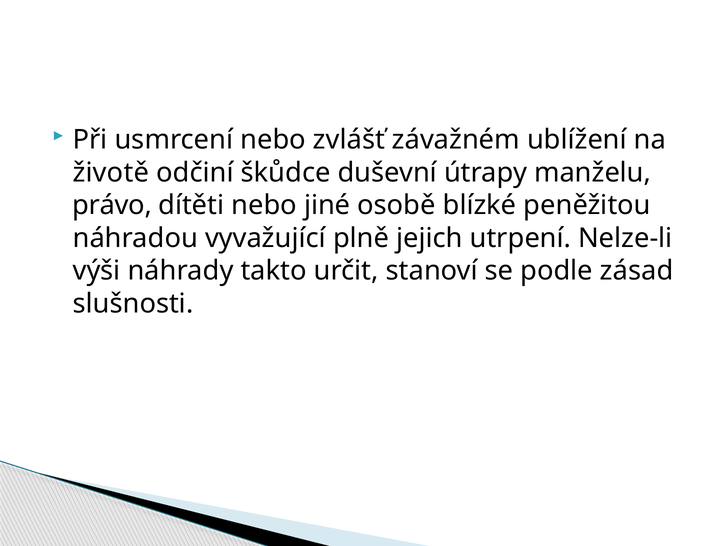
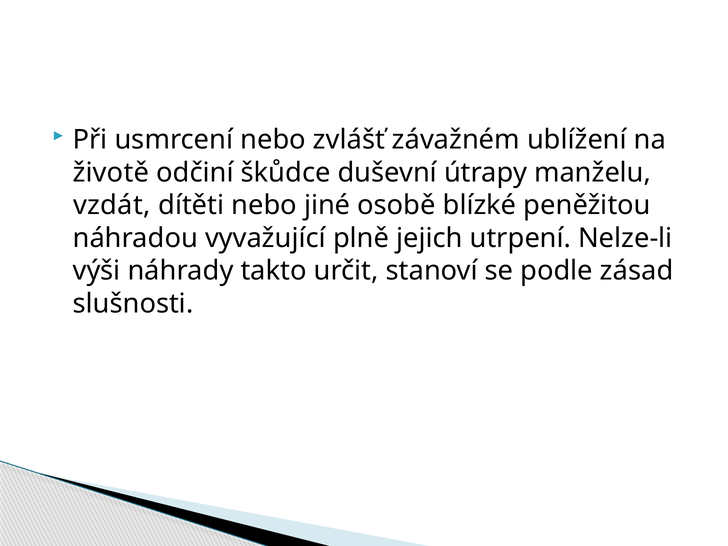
právo: právo -> vzdát (112, 205)
